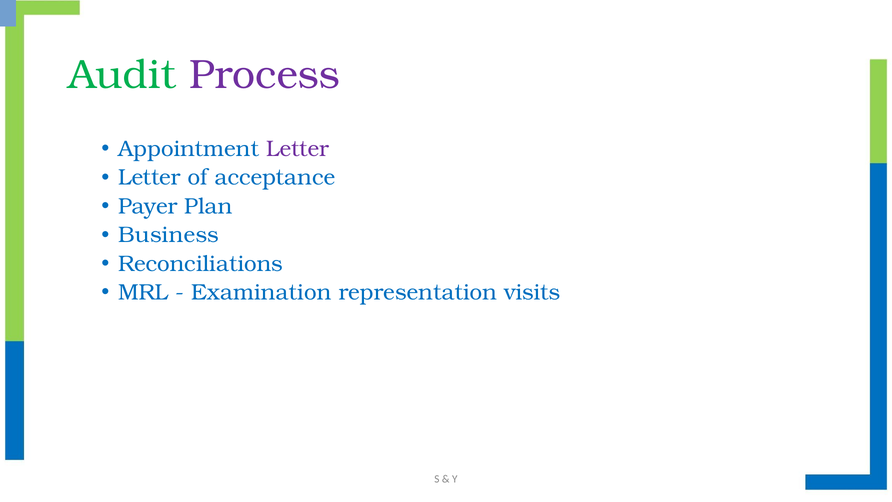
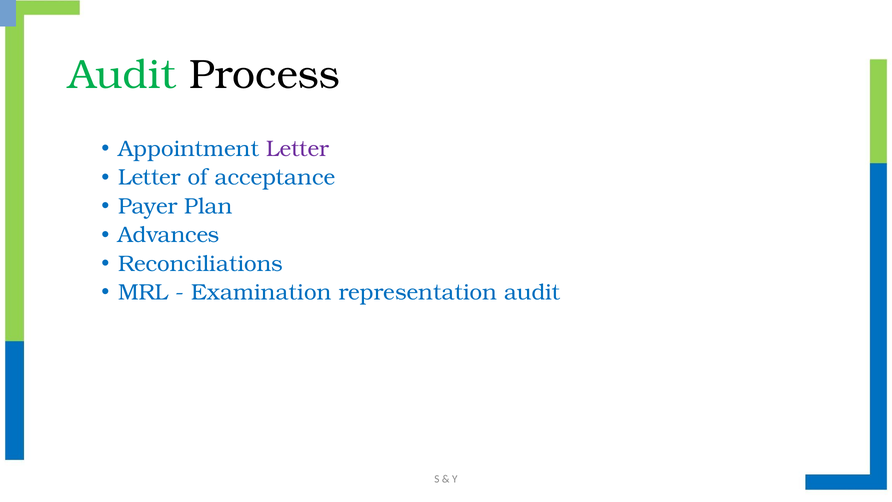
Process colour: purple -> black (265, 75)
Business: Business -> Advances (169, 235)
representation visits: visits -> audit (532, 292)
